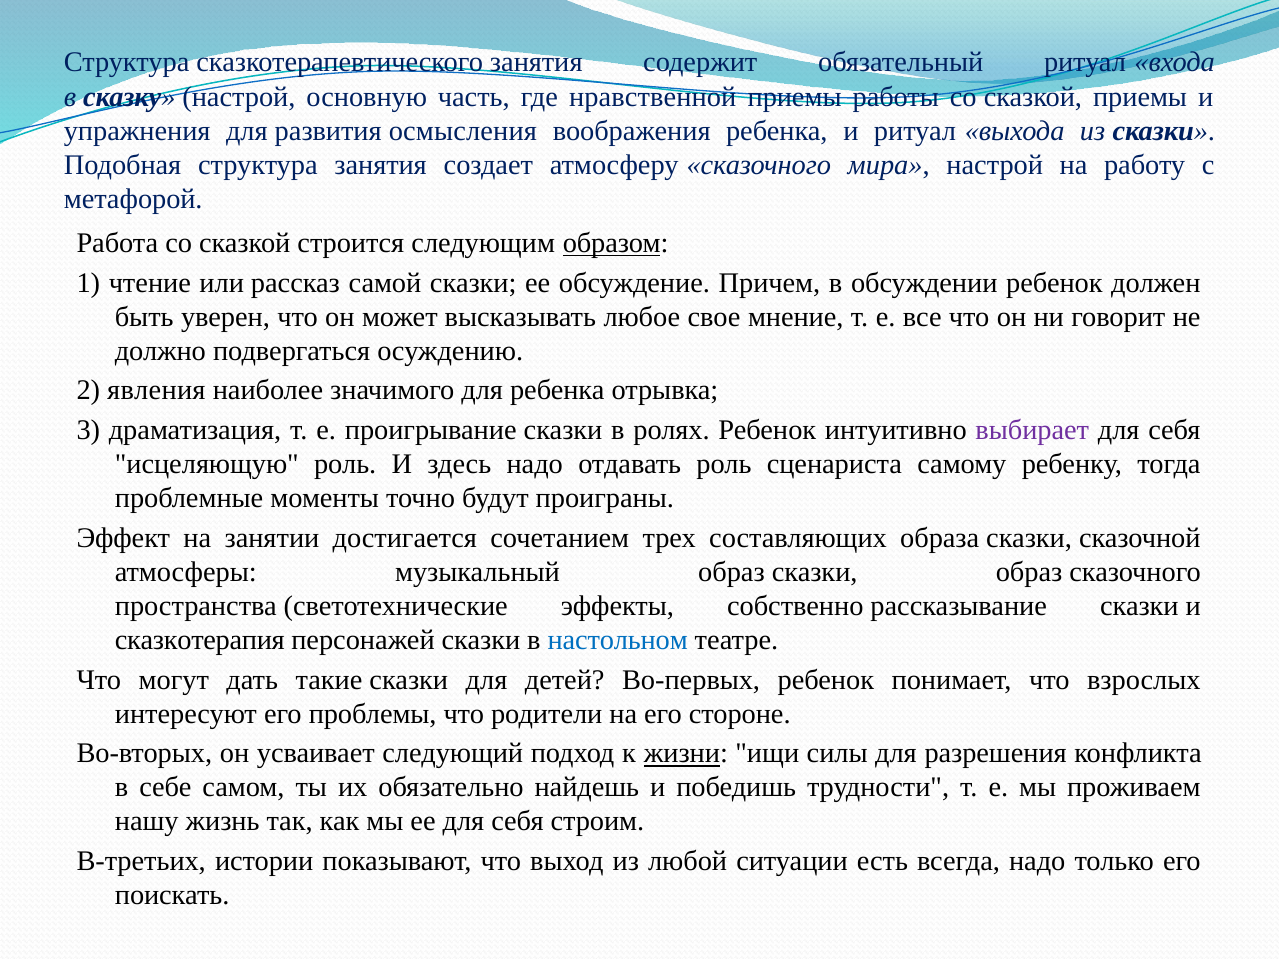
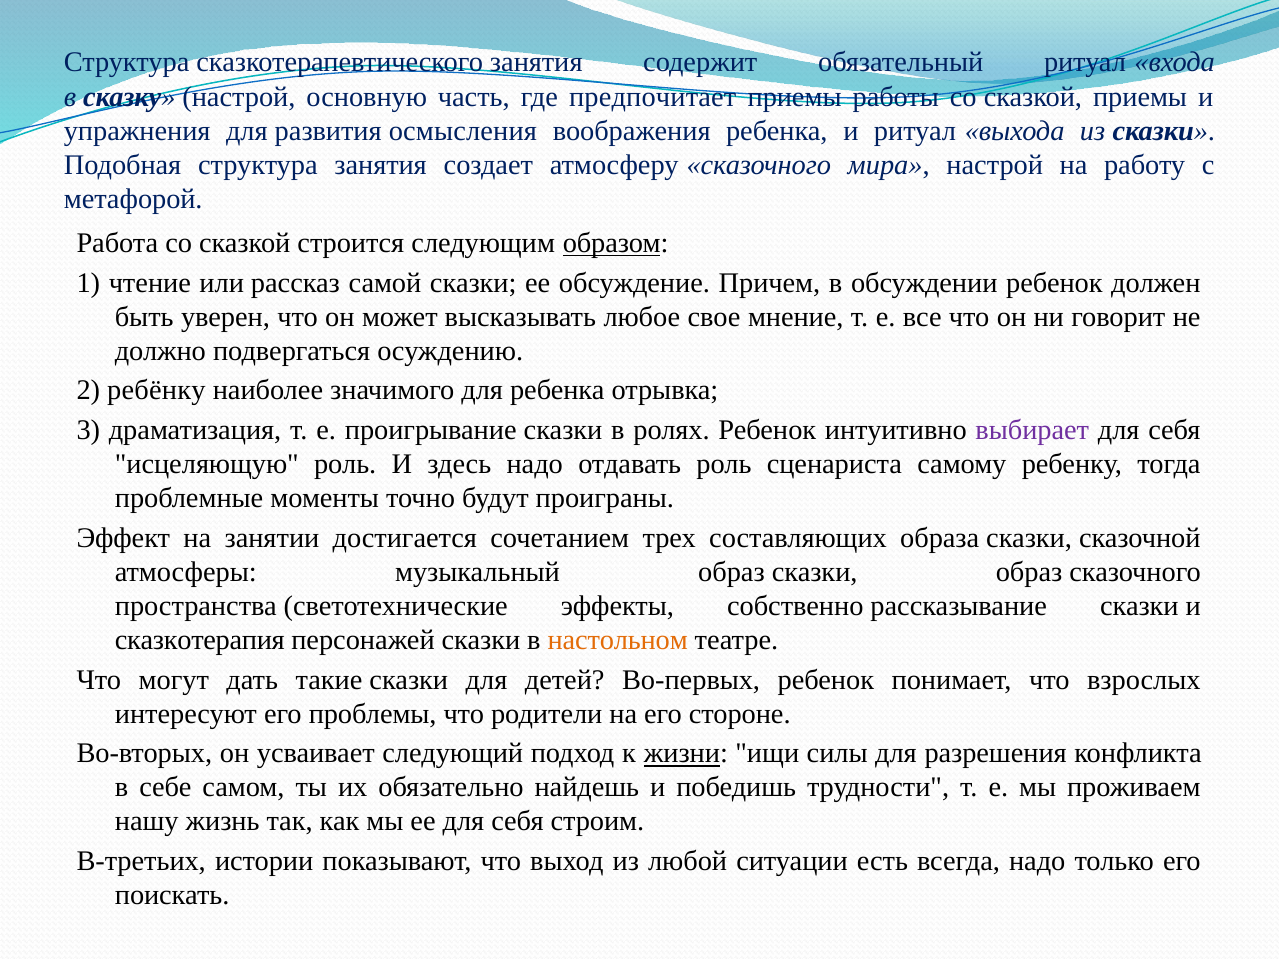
нравственной: нравственной -> предпочитает (653, 97)
явления: явления -> ребёнку (156, 391)
настольном colour: blue -> orange (618, 640)
